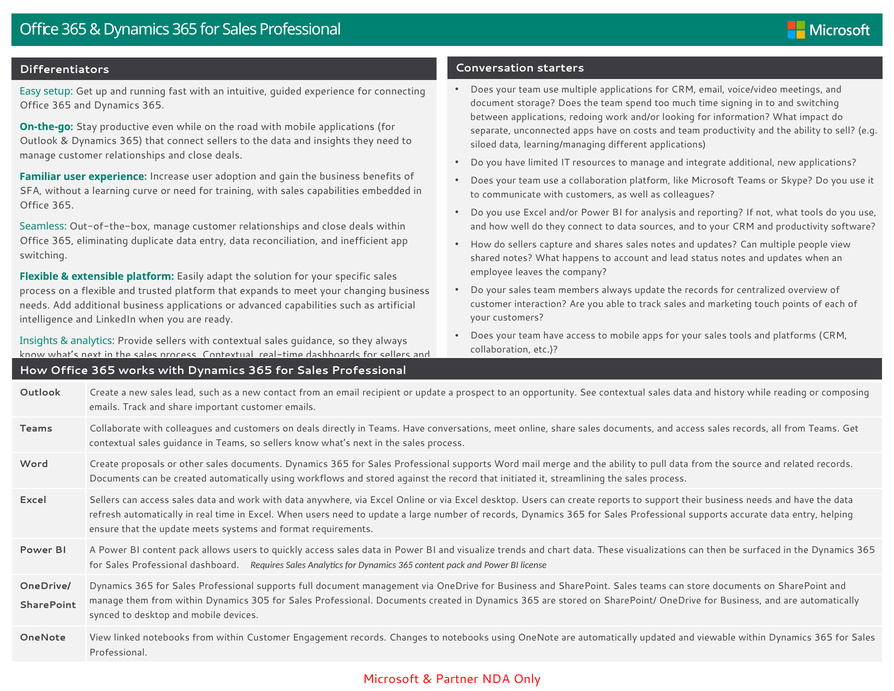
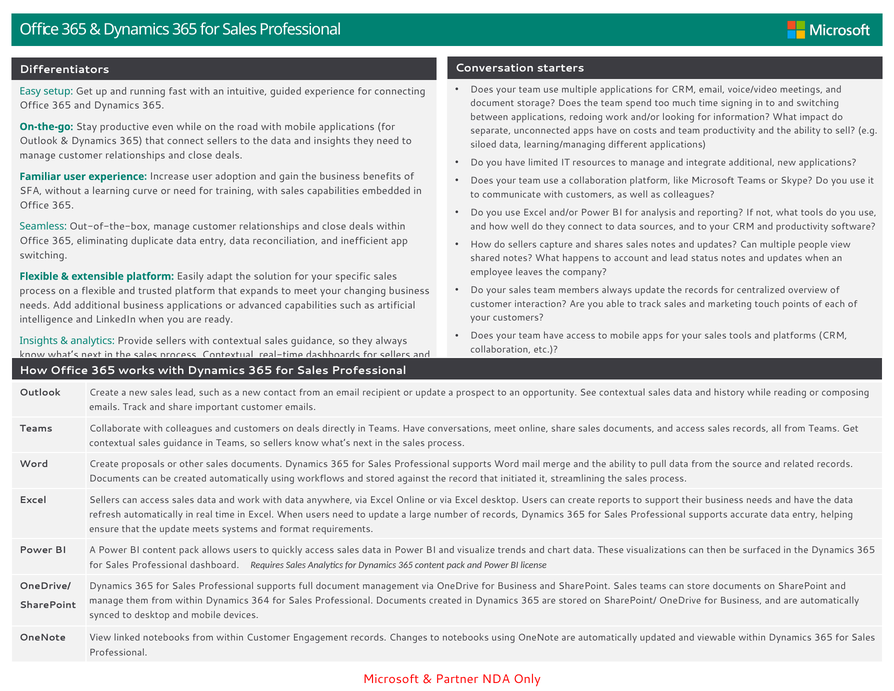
305: 305 -> 364 (260, 600)
